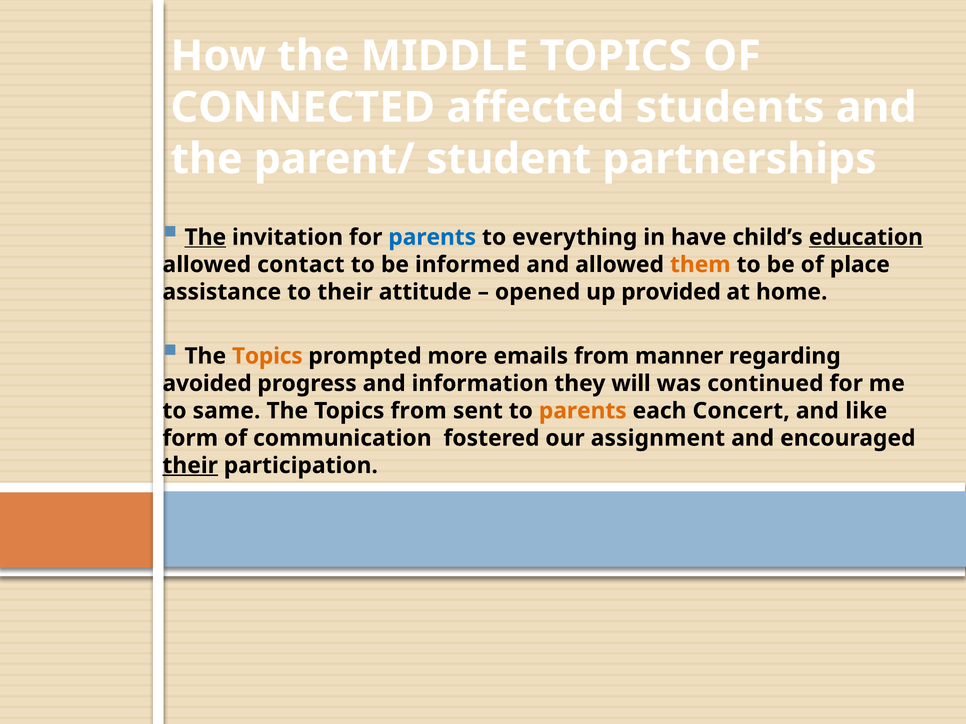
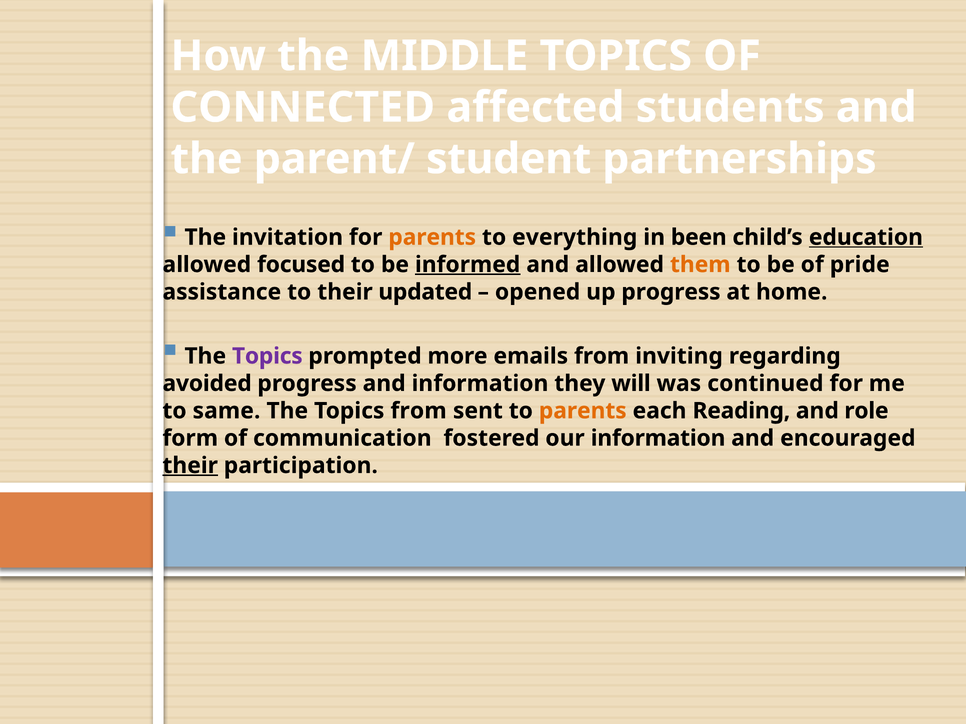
The underline: present -> none (205, 237)
parents colour: blue -> orange (432, 237)
have: have -> been (699, 237)
contact: contact -> focused (301, 265)
informed underline: none -> present (468, 265)
place: place -> pride (860, 265)
attitude: attitude -> updated (425, 292)
up provided: provided -> progress (671, 292)
Topics colour: orange -> purple (267, 356)
manner: manner -> inviting (679, 356)
Concert: Concert -> Reading (741, 411)
like: like -> role (866, 411)
our assignment: assignment -> information (658, 438)
